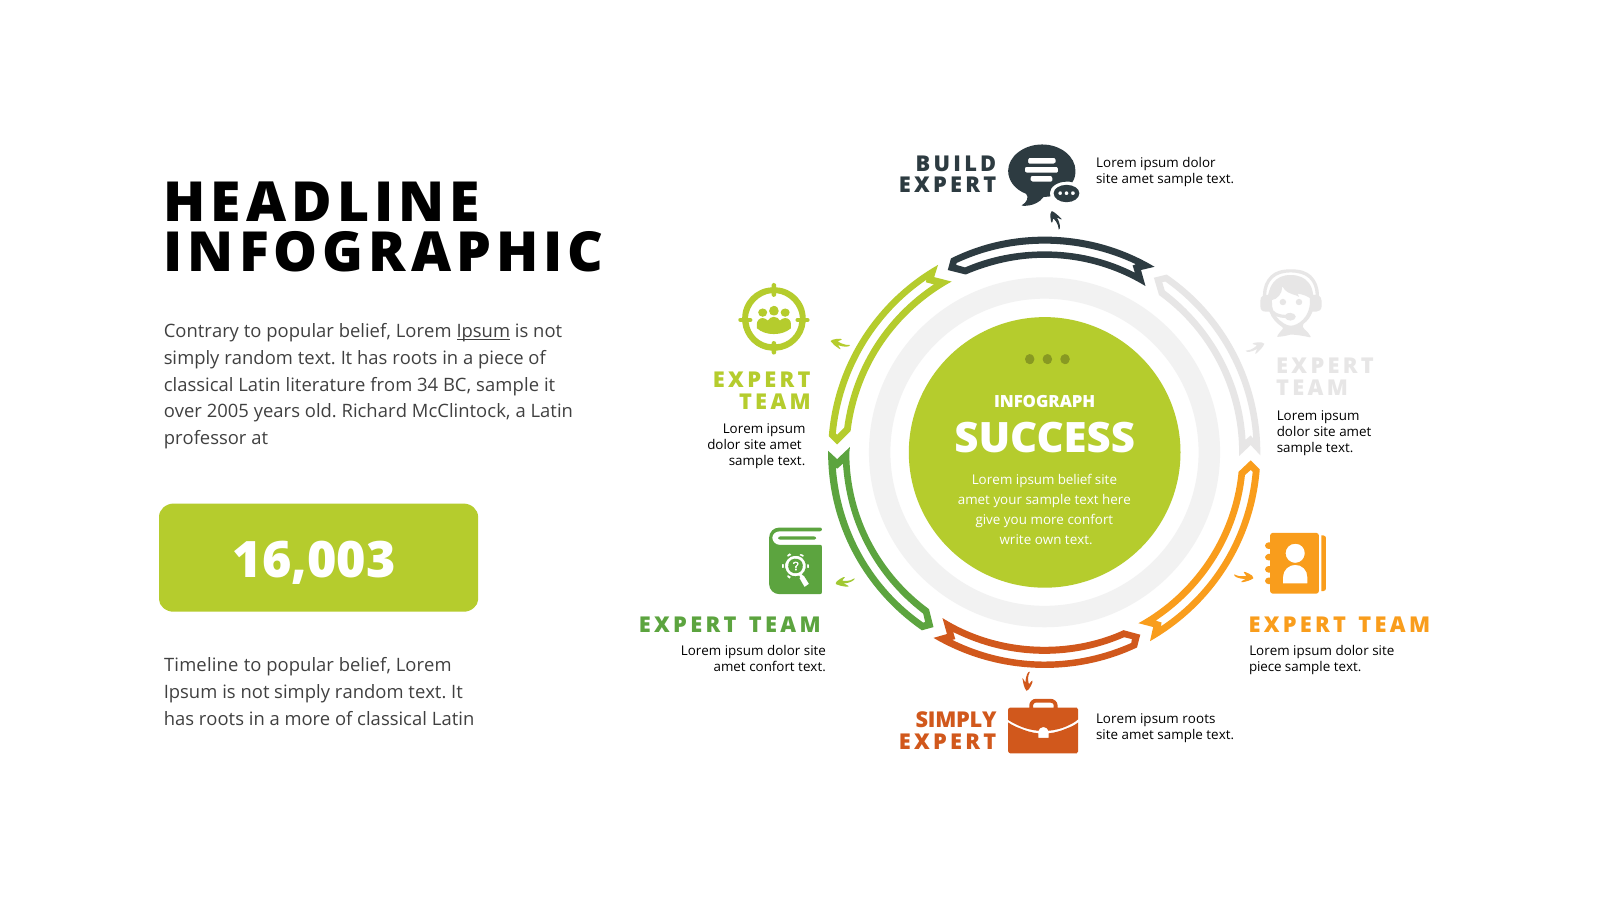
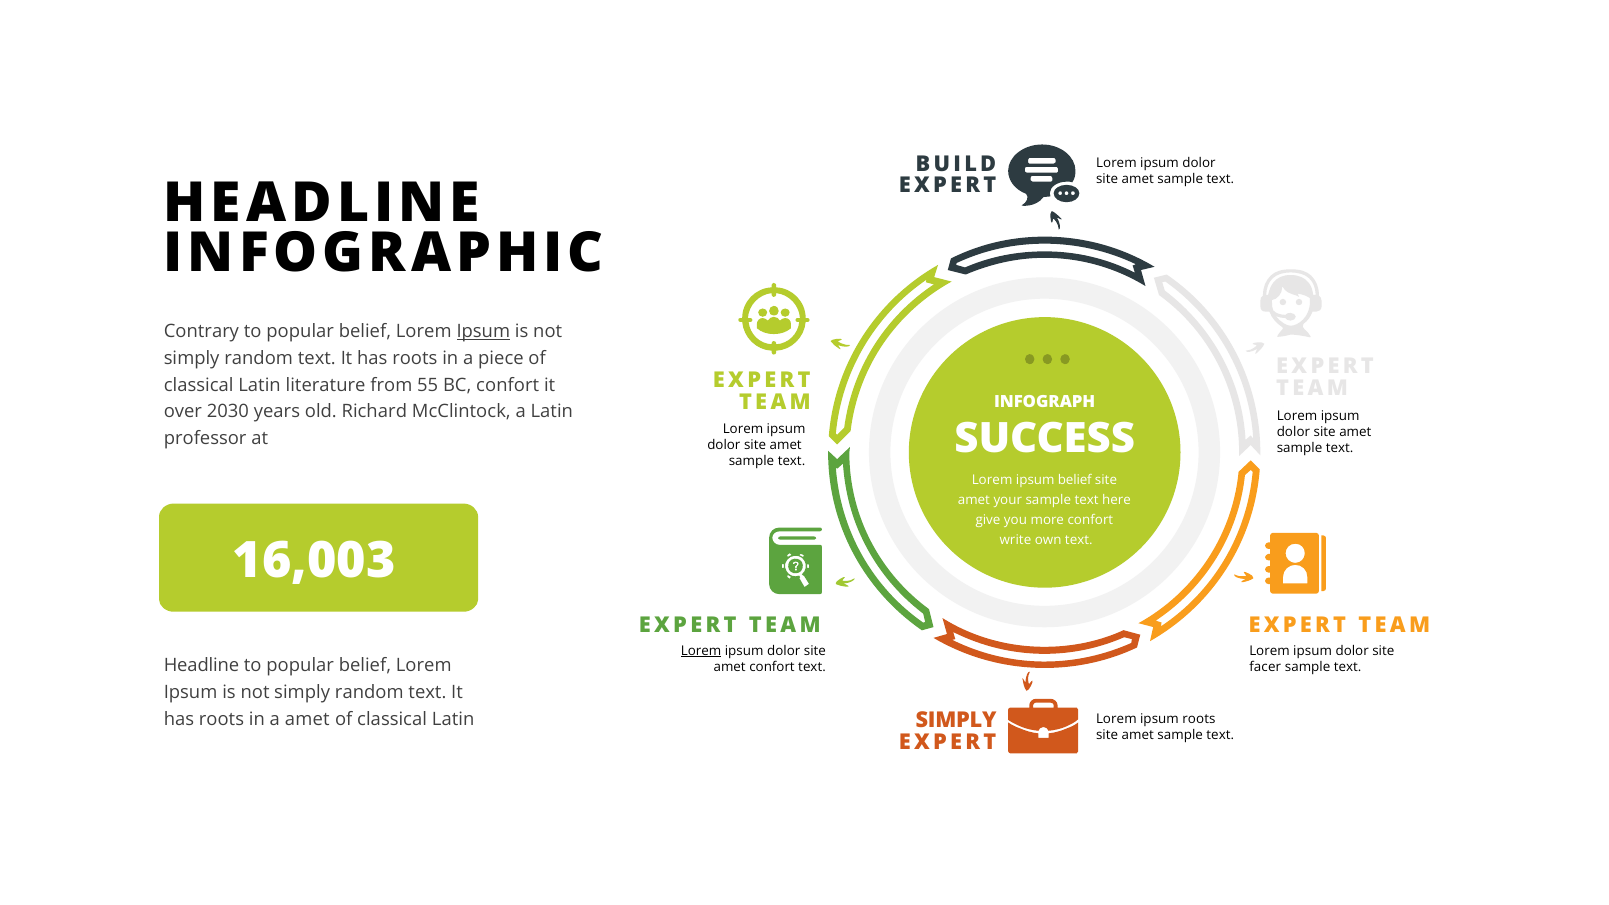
34: 34 -> 55 (428, 385)
BC sample: sample -> confort (508, 385)
2005: 2005 -> 2030 (228, 412)
Lorem underline: none -> present (701, 651)
Timeline: Timeline -> Headline (201, 666)
piece: piece -> facer (1265, 667)
a more: more -> amet (307, 719)
